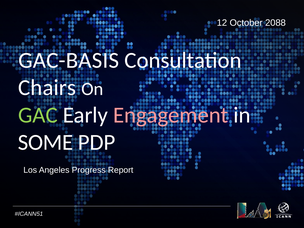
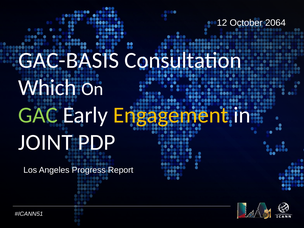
2088: 2088 -> 2064 (275, 23)
Chairs: Chairs -> Which (47, 88)
Engagement colour: pink -> yellow (171, 115)
SOME: SOME -> JOINT (45, 142)
